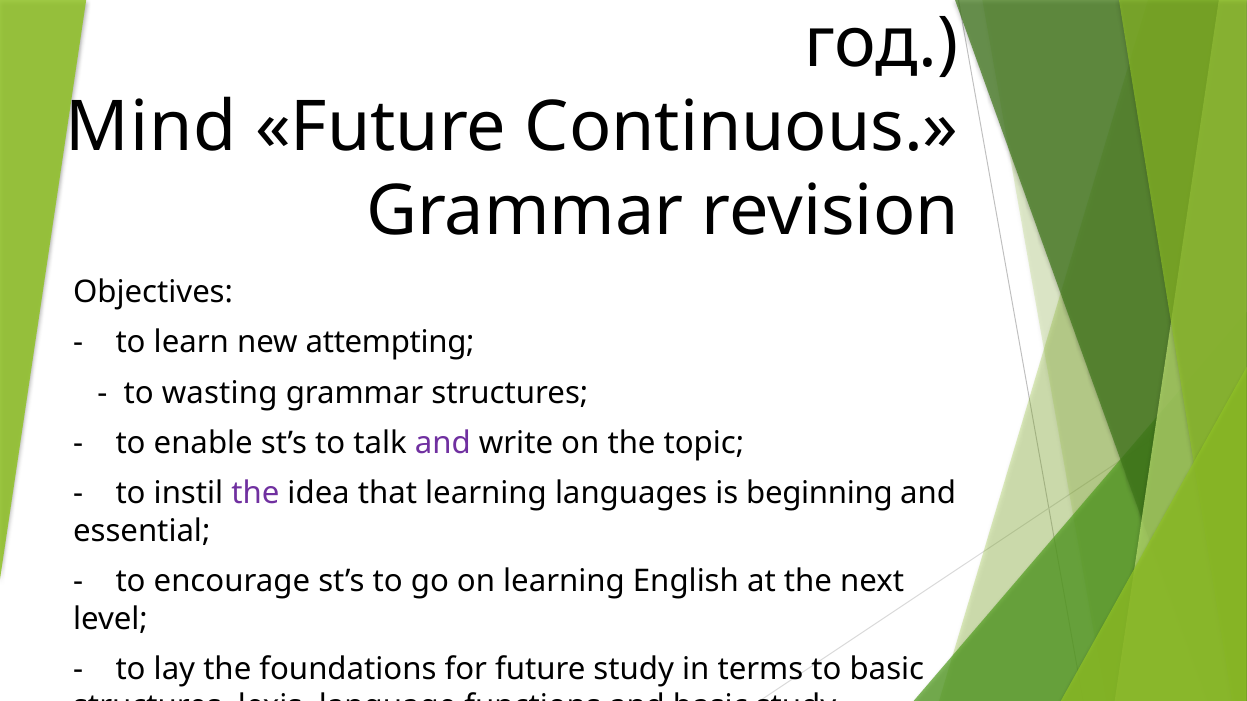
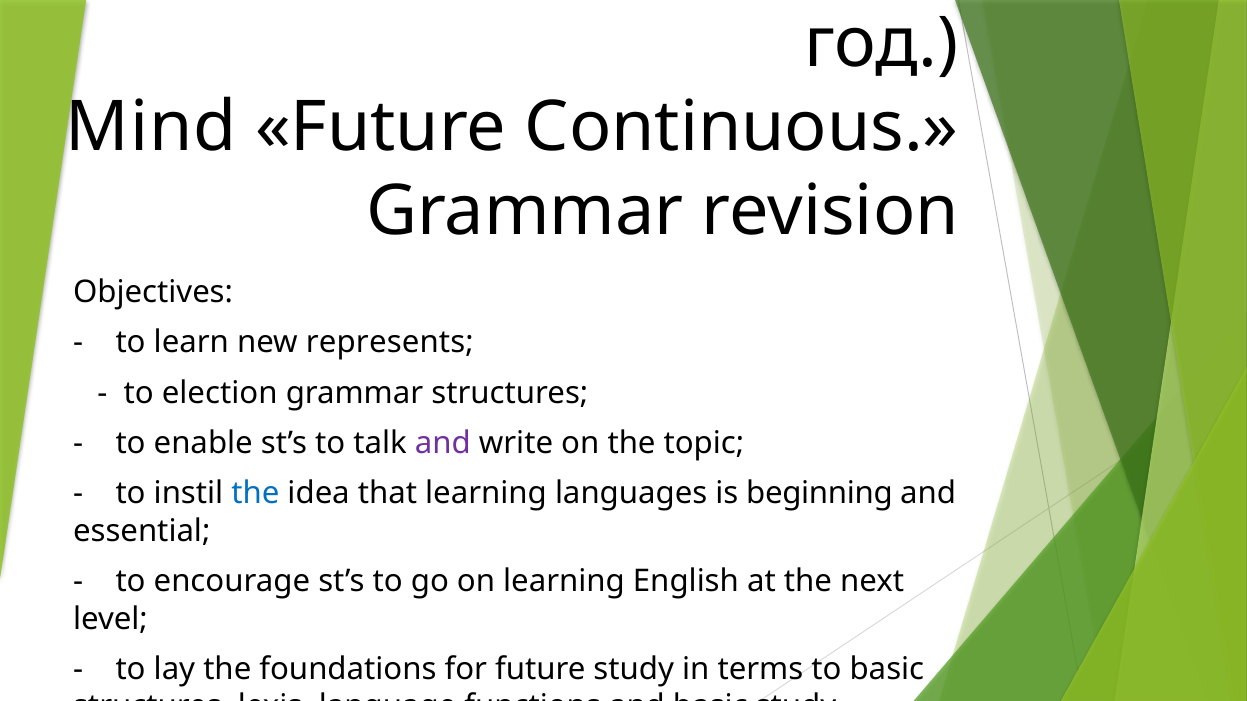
attempting: attempting -> represents (390, 343)
wasting: wasting -> election (220, 393)
the colour: purple -> blue (255, 494)
